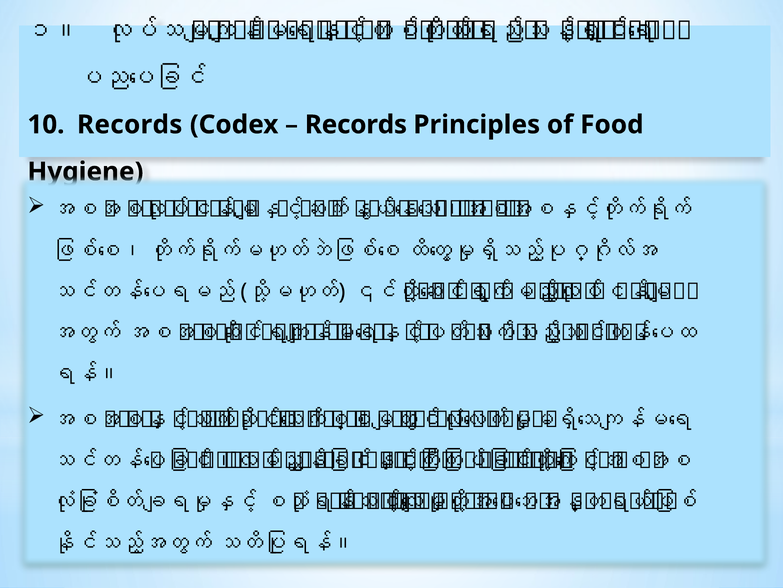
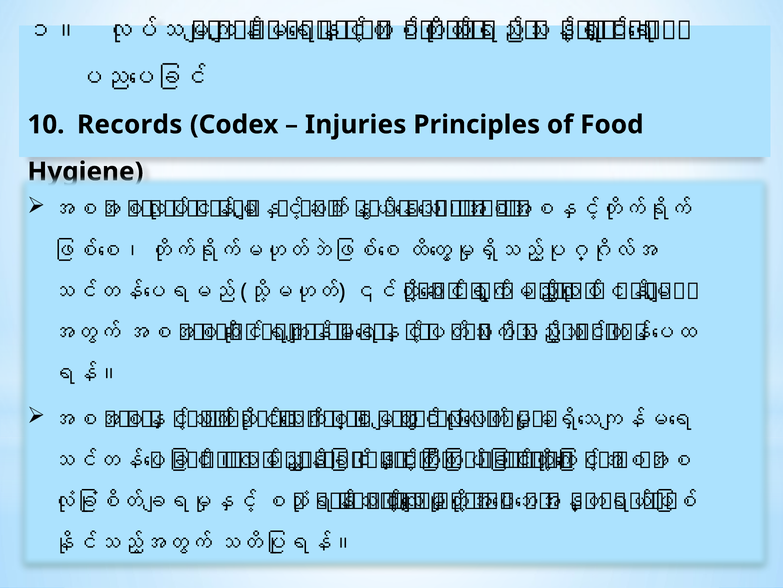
Records: Records -> Injuries (356, 124)
